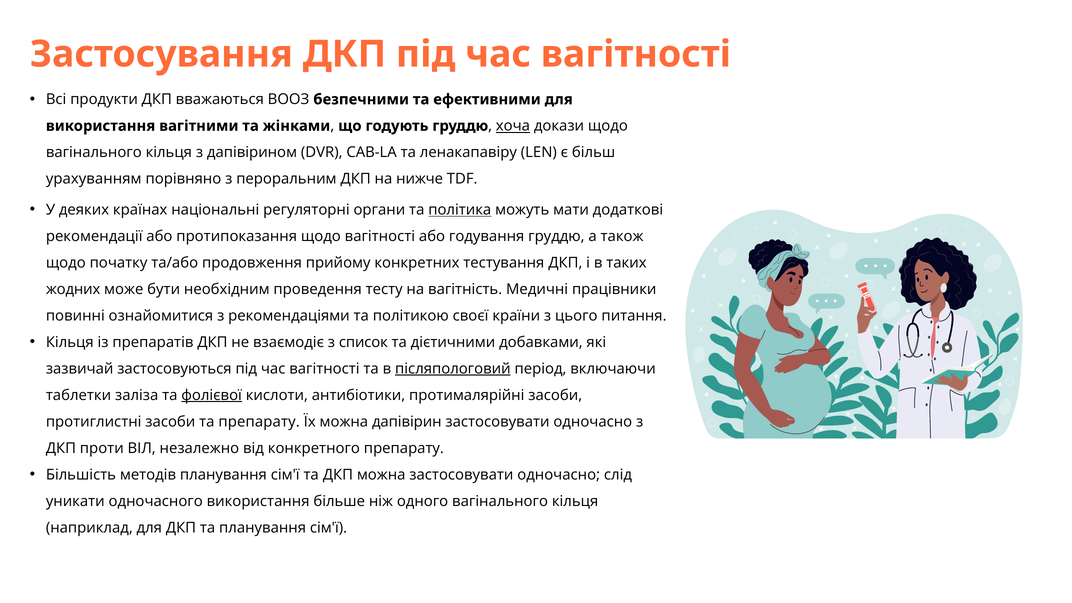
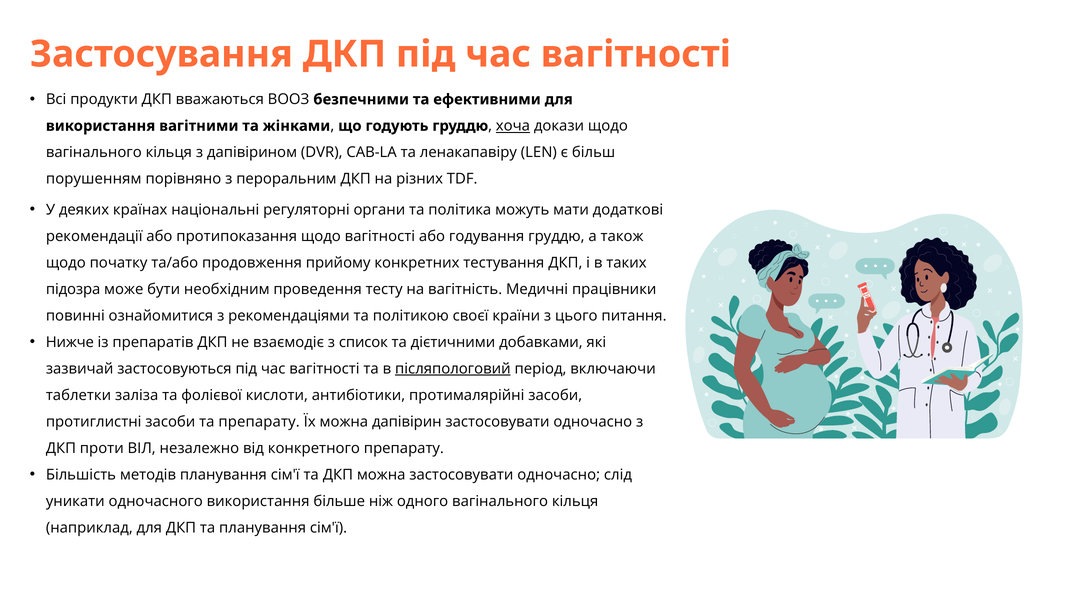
урахуванням: урахуванням -> порушенням (94, 179)
нижче: нижче -> різних (420, 179)
політика underline: present -> none (460, 210)
жодних: жодних -> підозра (73, 289)
Кільця: Кільця -> Нижче (70, 342)
фолієвої underline: present -> none (212, 395)
